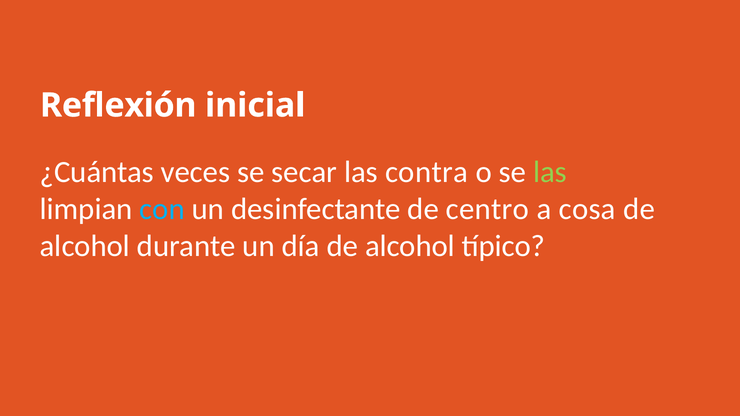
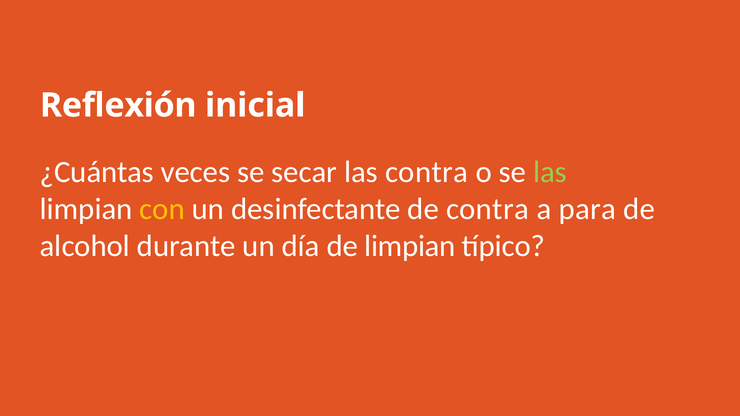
con colour: light blue -> yellow (162, 209)
de centro: centro -> contra (488, 209)
cosa: cosa -> para (587, 209)
día de alcohol: alcohol -> limpian (410, 246)
